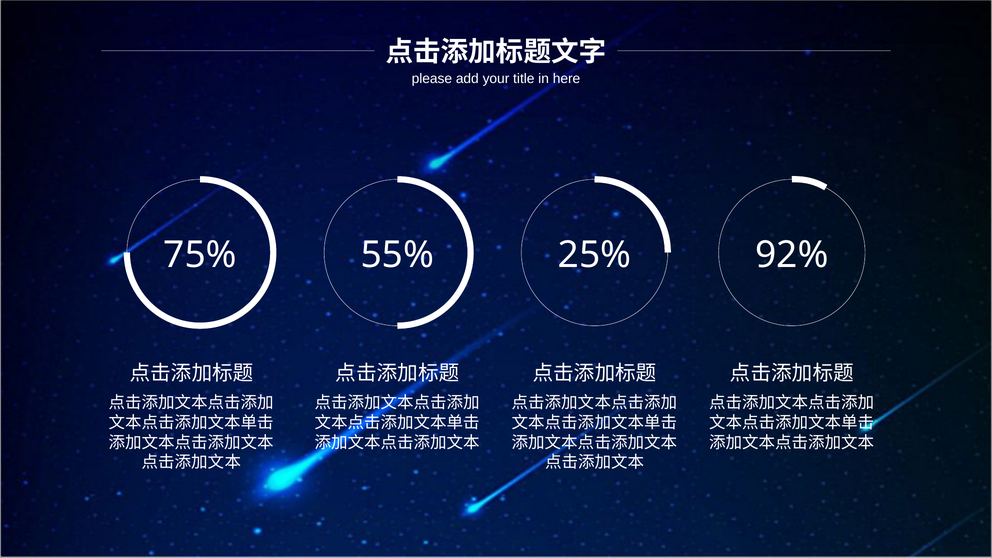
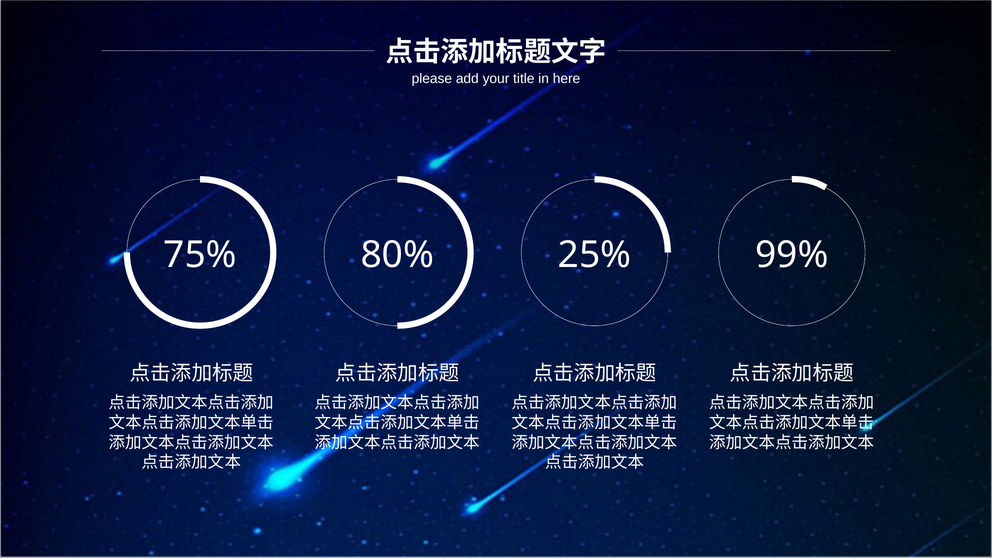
55%: 55% -> 80% (397, 255)
92%: 92% -> 99% (792, 255)
